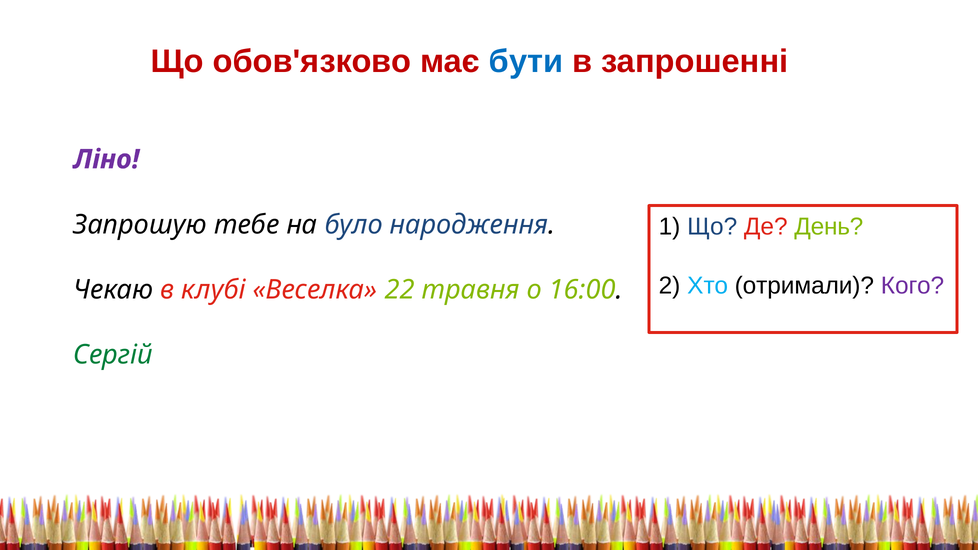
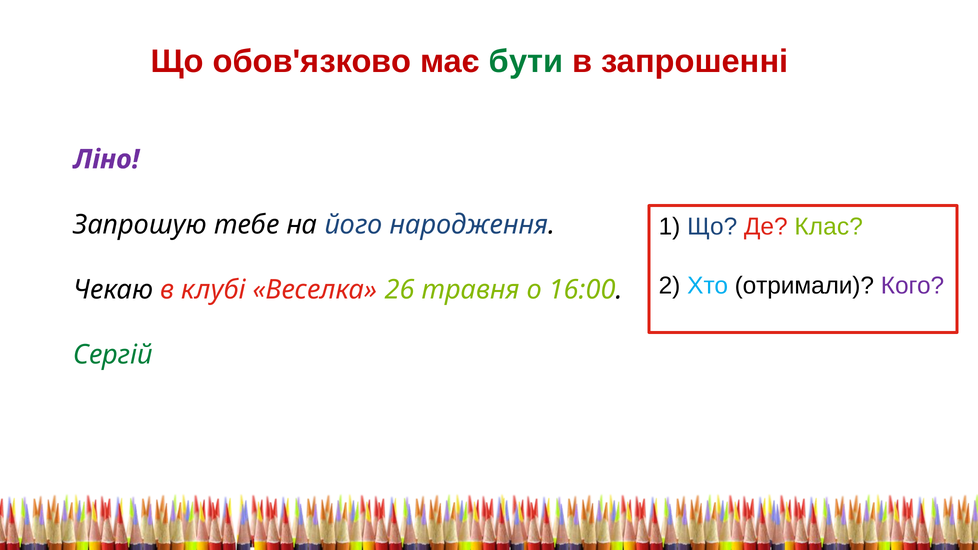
бути colour: blue -> green (526, 62)
День: День -> Клас (829, 227)
було: було -> його (354, 225)
22: 22 -> 26 (400, 290)
